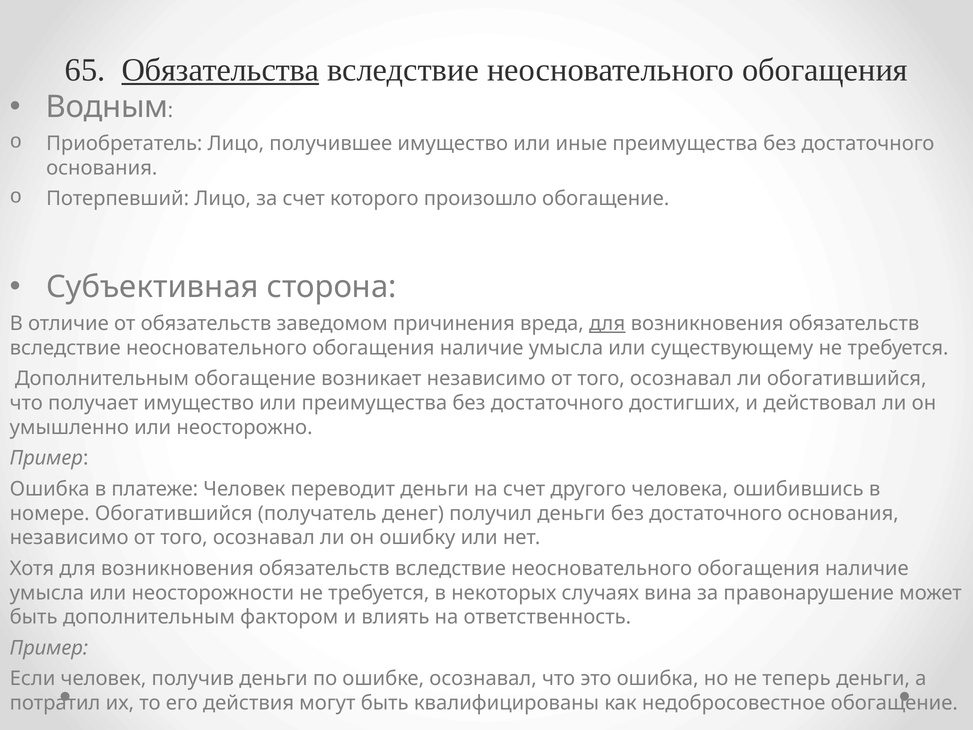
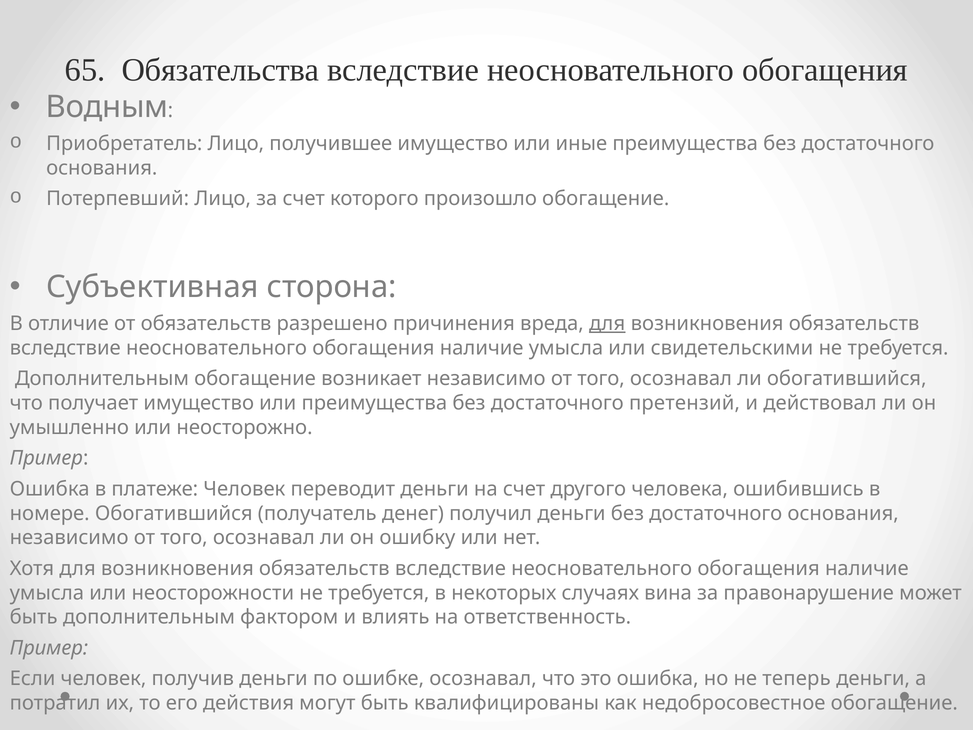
Обязательства underline: present -> none (220, 70)
заведомом: заведомом -> разрешено (332, 323)
существующему: существующему -> свидетельскими (732, 348)
достигших: достигших -> претензий (685, 403)
